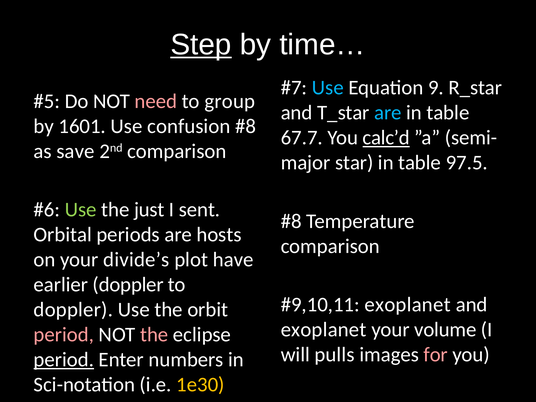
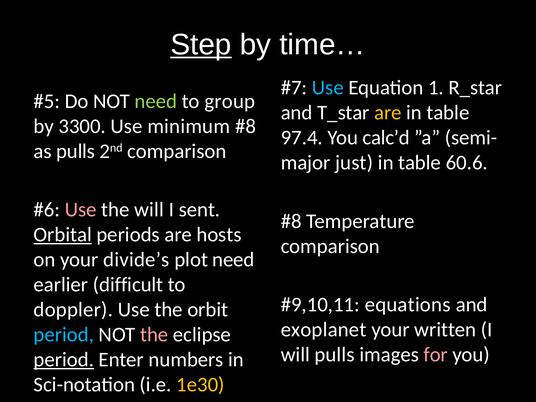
9: 9 -> 1 (436, 88)
need colour: pink -> light green (156, 101)
are colour: light blue -> yellow (388, 113)
1601: 1601 -> 3300 (82, 126)
confusion: confusion -> minimum (189, 126)
67.7: 67.7 -> 97.4 (302, 138)
calc’d underline: present -> none (386, 138)
as save: save -> pulls (76, 151)
star: star -> just (354, 163)
97.5: 97.5 -> 60.6 (467, 163)
Use colour: light green -> pink (81, 210)
the just: just -> will (149, 210)
Orbital underline: none -> present (63, 235)
plot have: have -> need (233, 260)
earlier doppler: doppler -> difficult (128, 285)
exoplanet: exoplanet -> equations (408, 305)
volume: volume -> written (445, 330)
period colour: pink -> light blue (64, 335)
